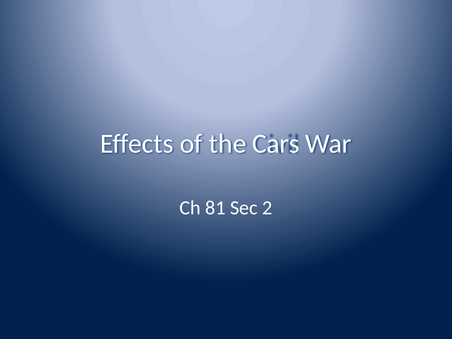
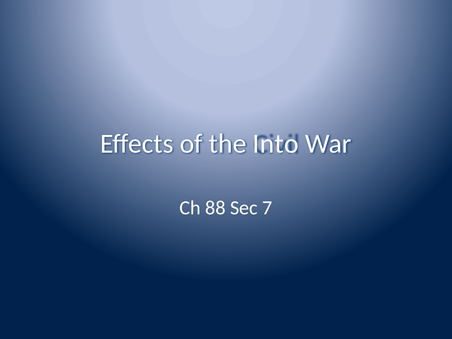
Cars: Cars -> Into (276, 144)
81: 81 -> 88 (215, 208)
2: 2 -> 7 (267, 208)
